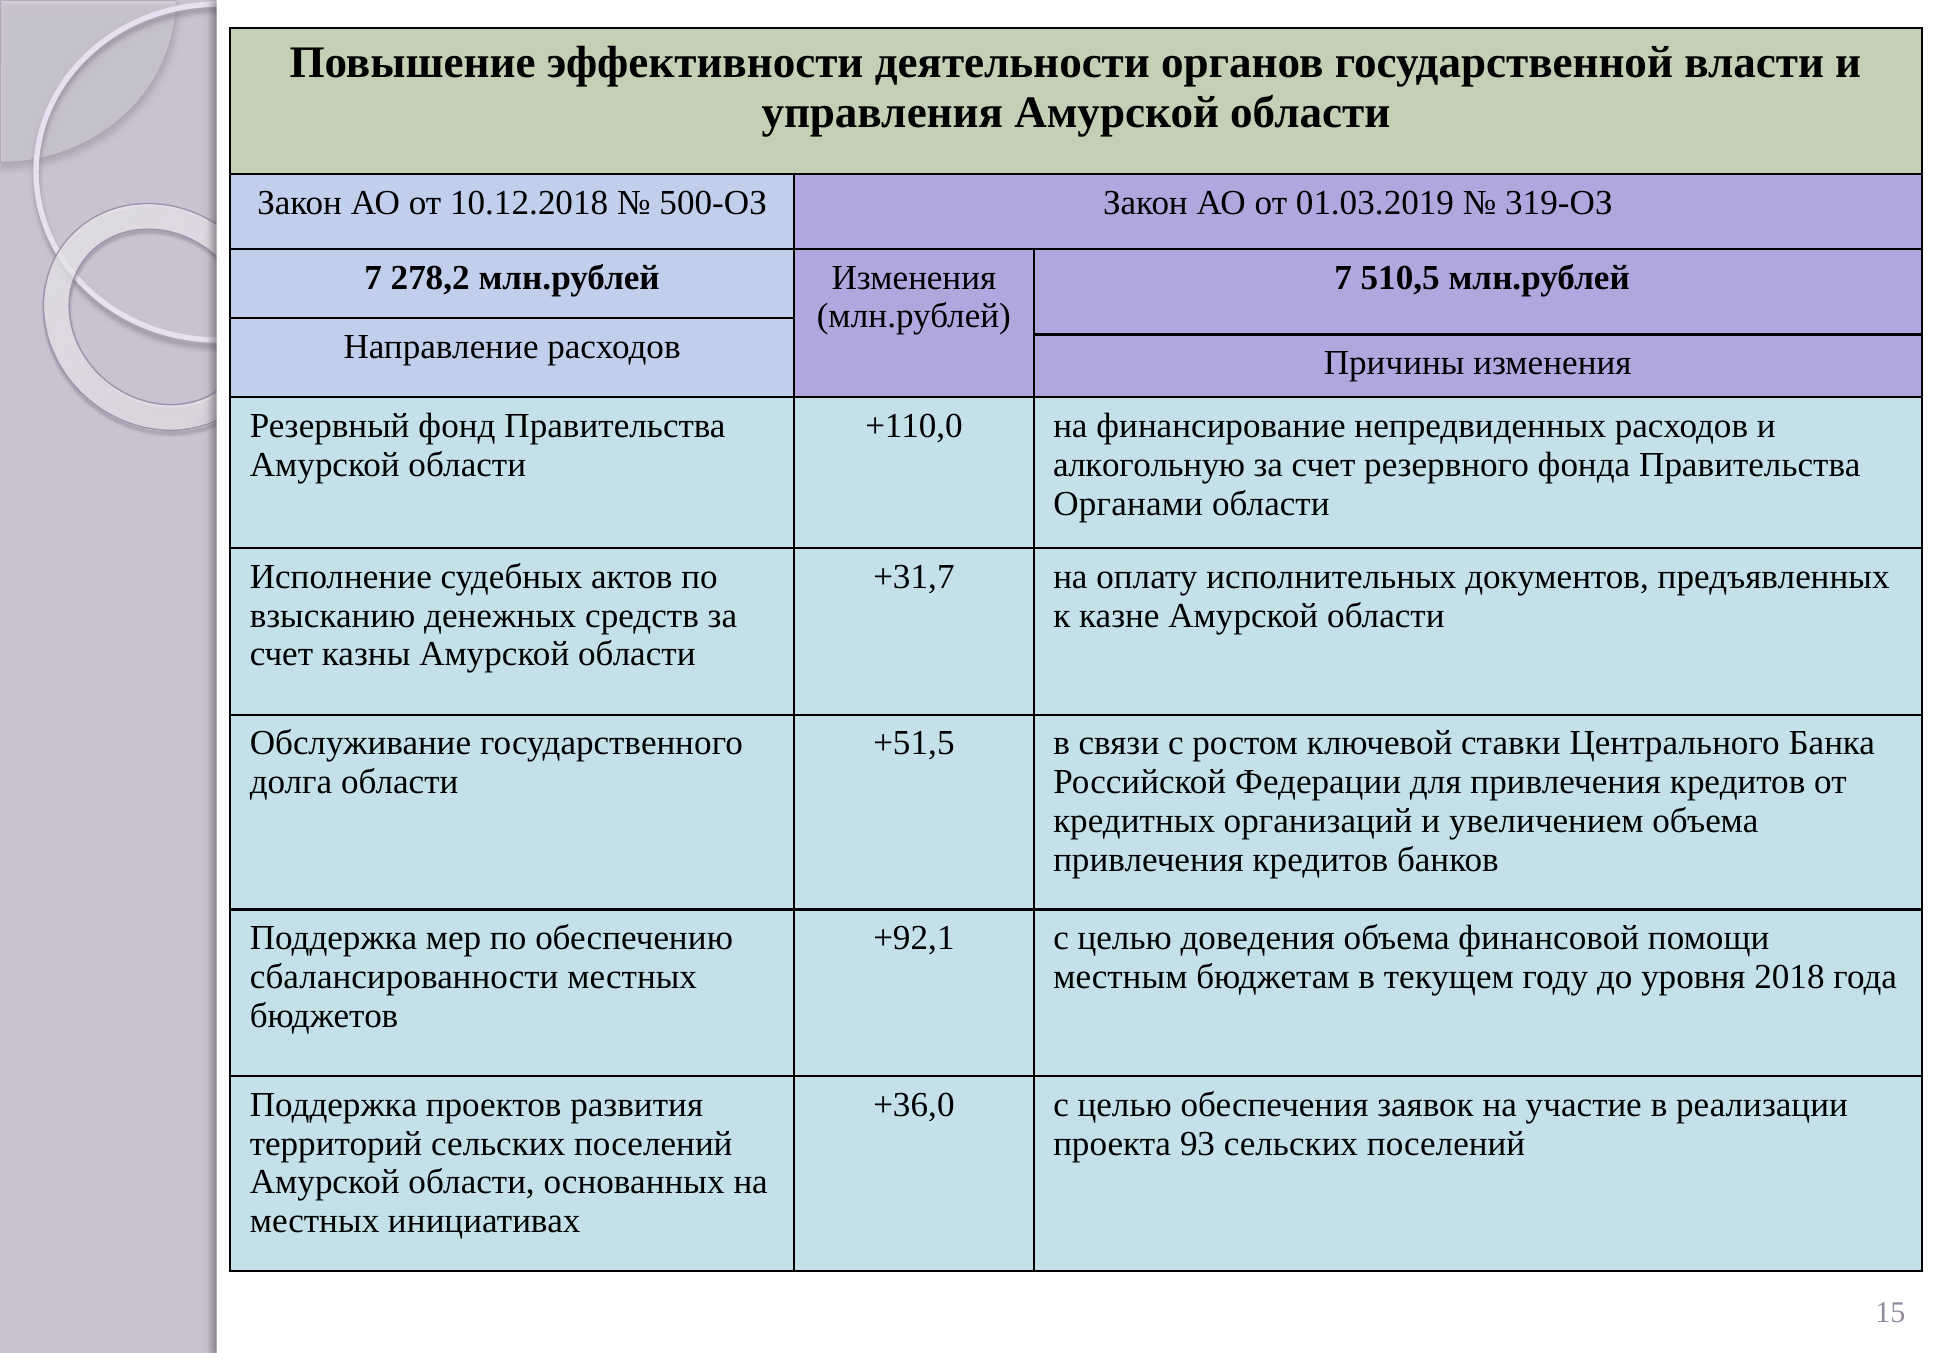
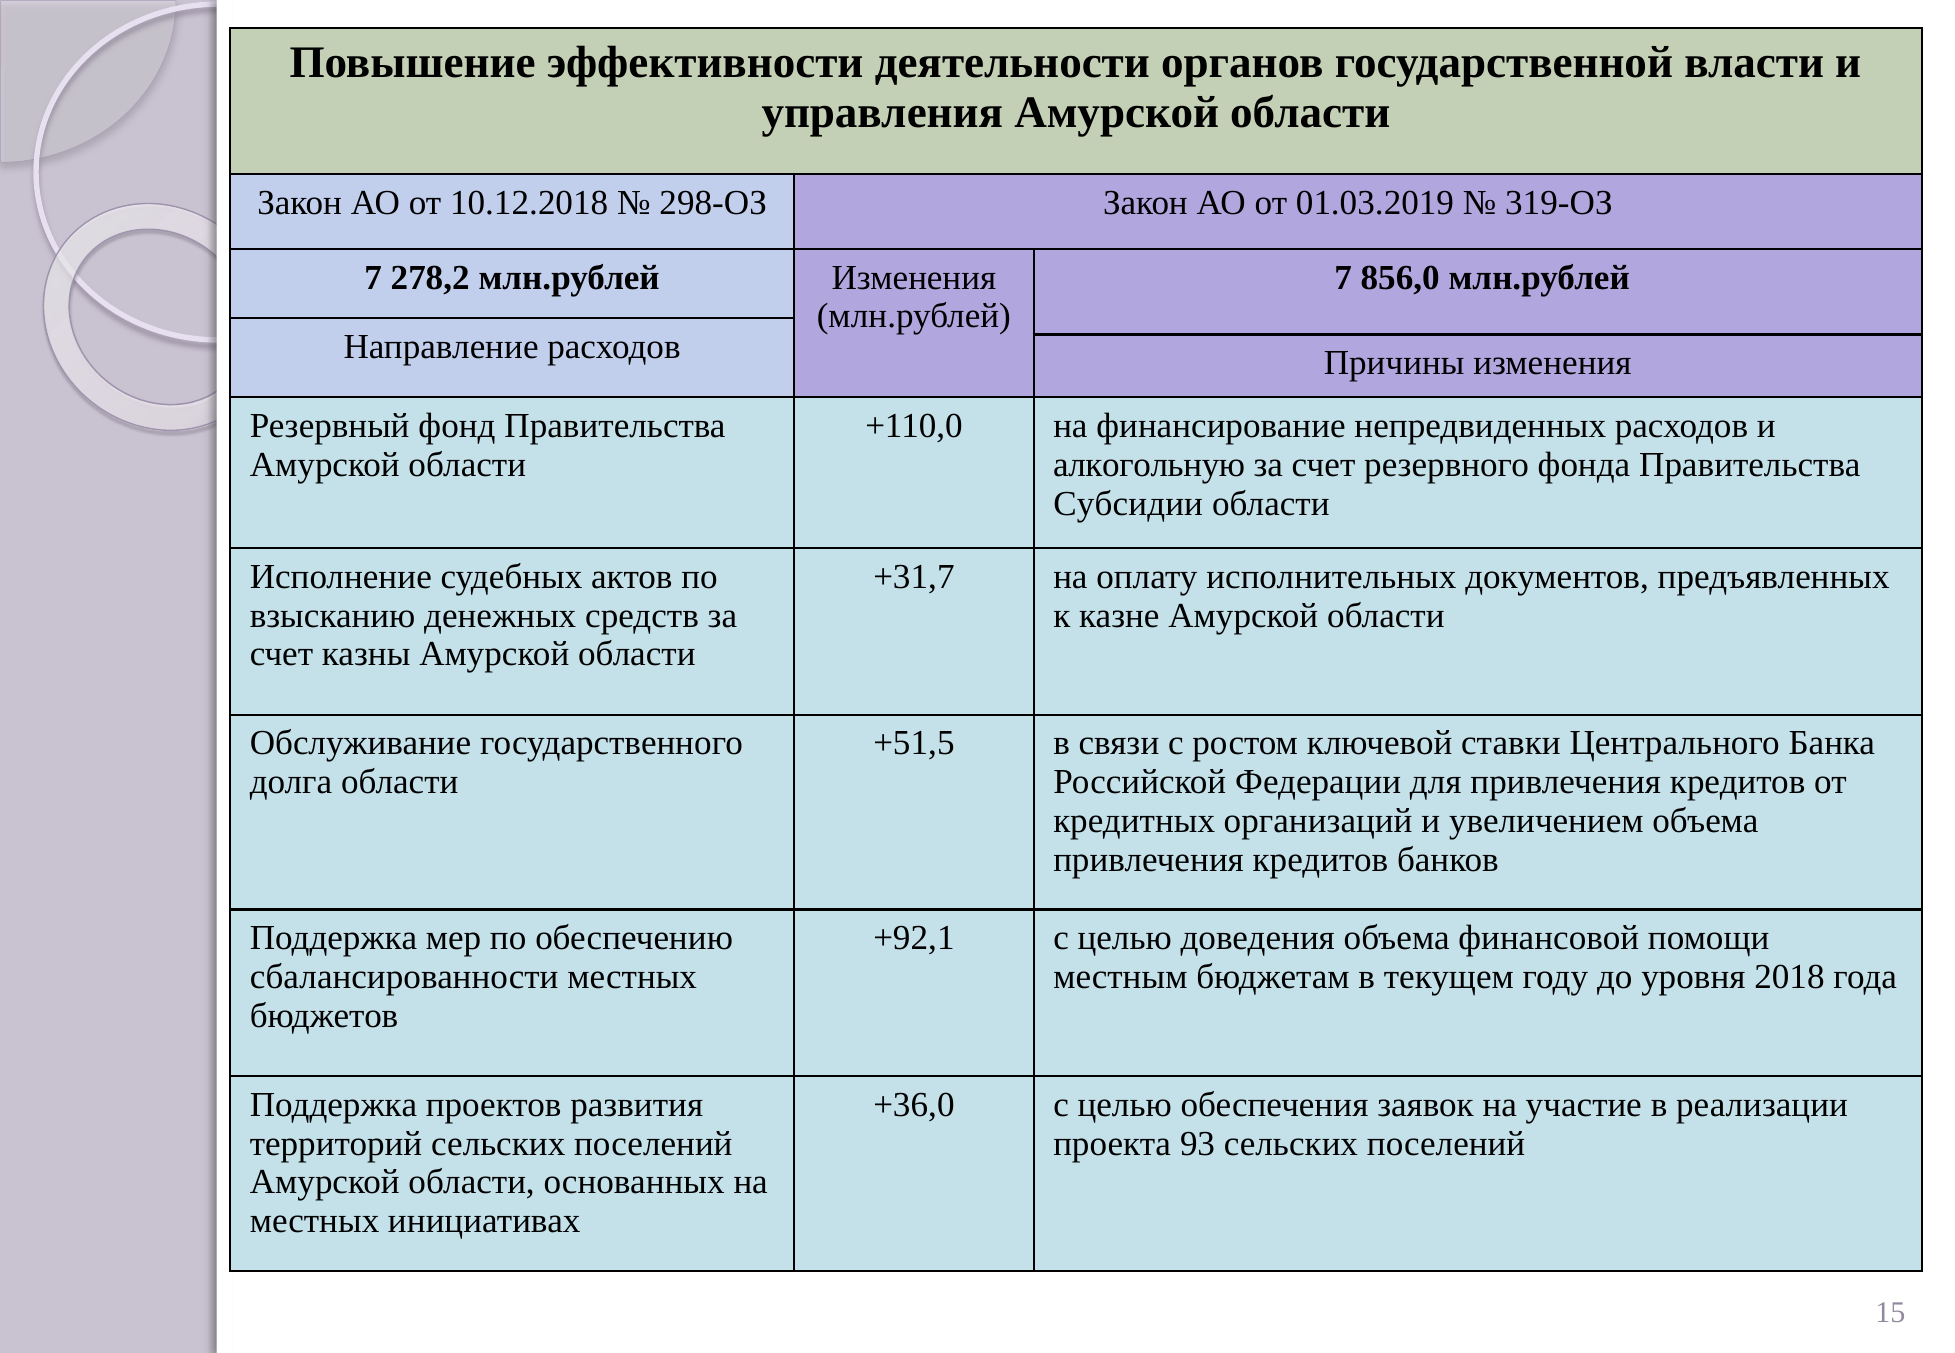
500-ОЗ: 500-ОЗ -> 298-ОЗ (713, 203)
510,5: 510,5 -> 856,0 (1400, 278)
Органами: Органами -> Субсидии (1128, 504)
